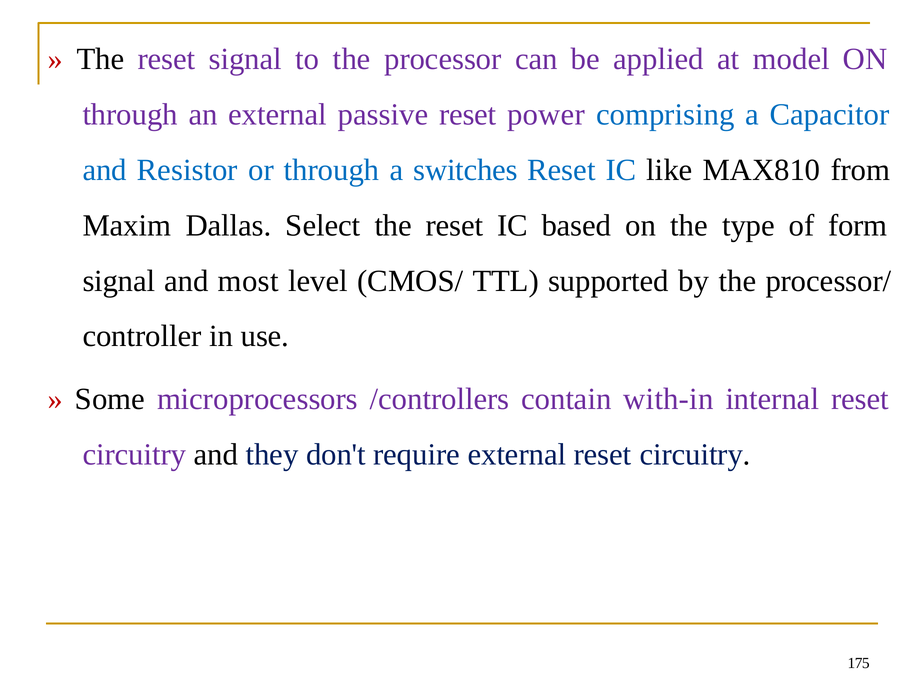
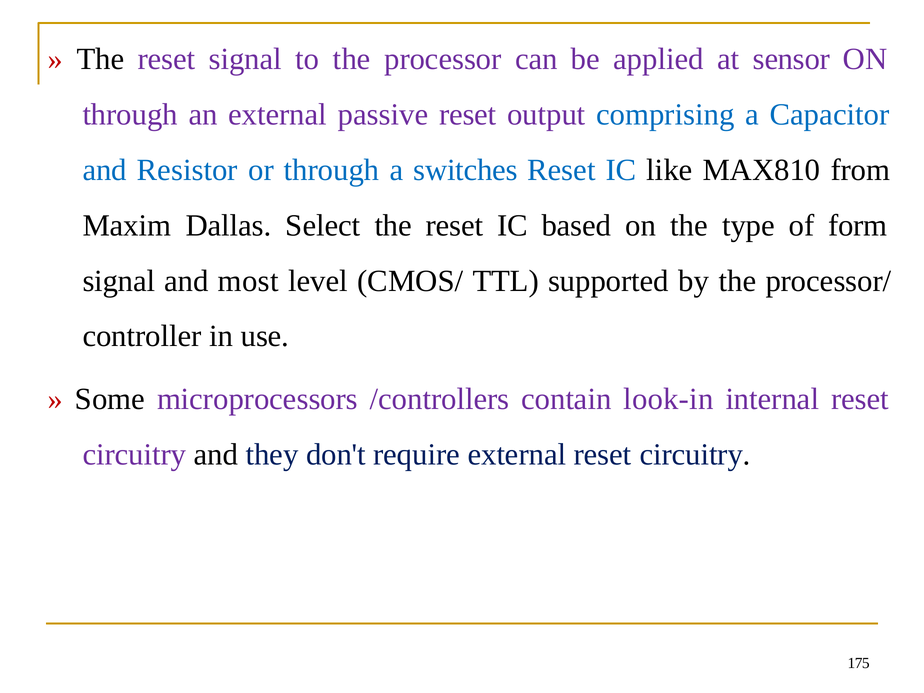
model: model -> sensor (791, 59)
power: power -> output (546, 115)
with-in: with-in -> look-in (668, 399)
